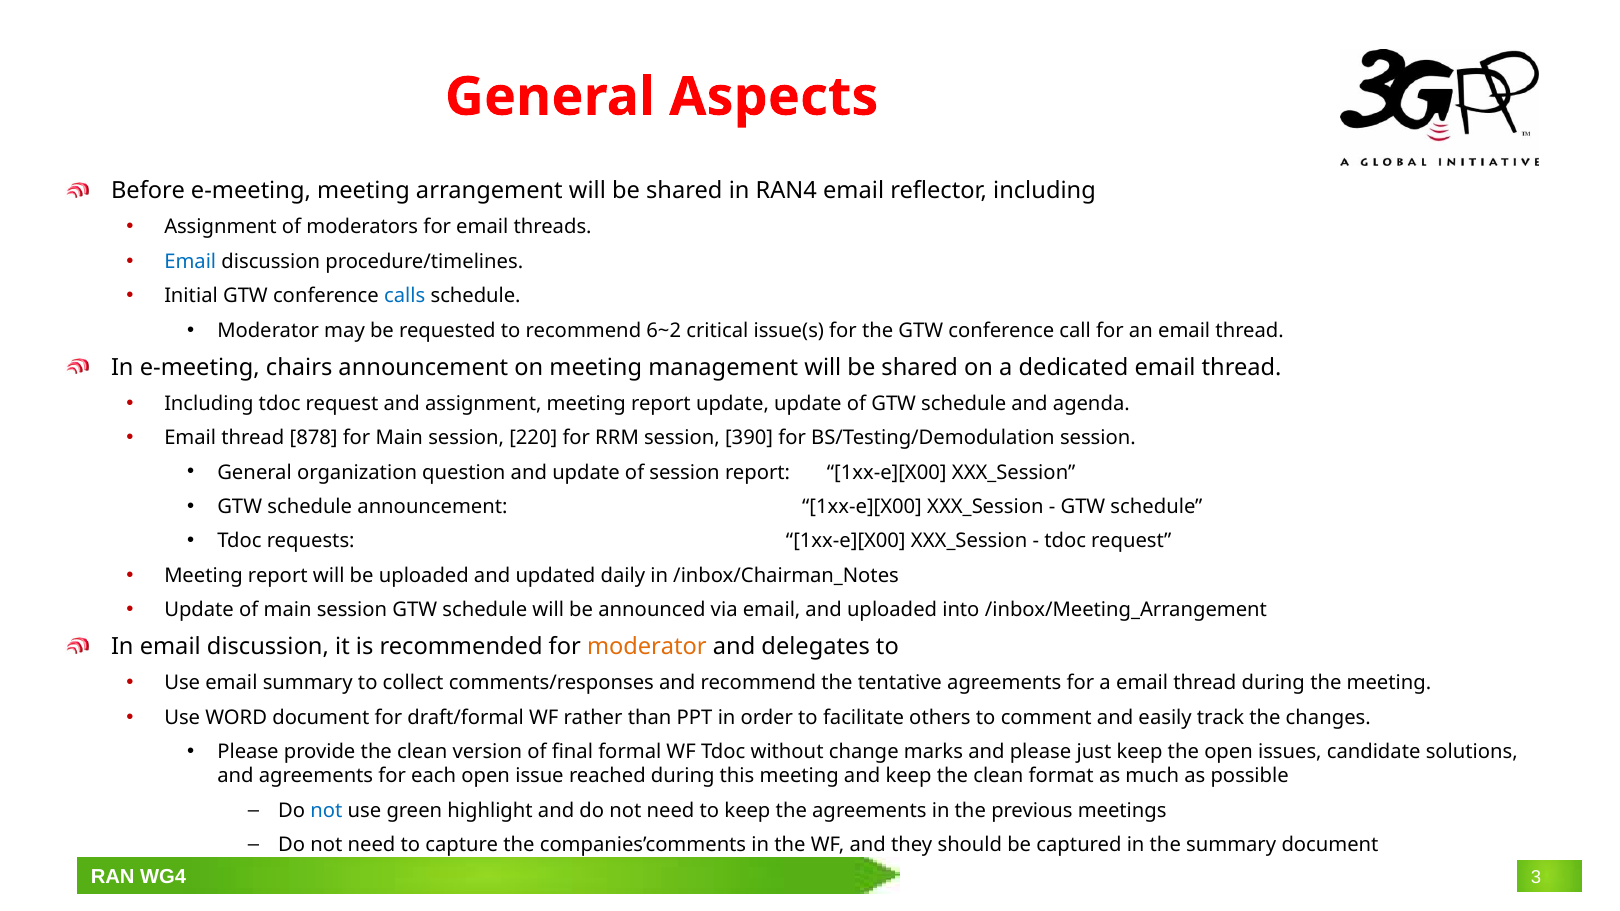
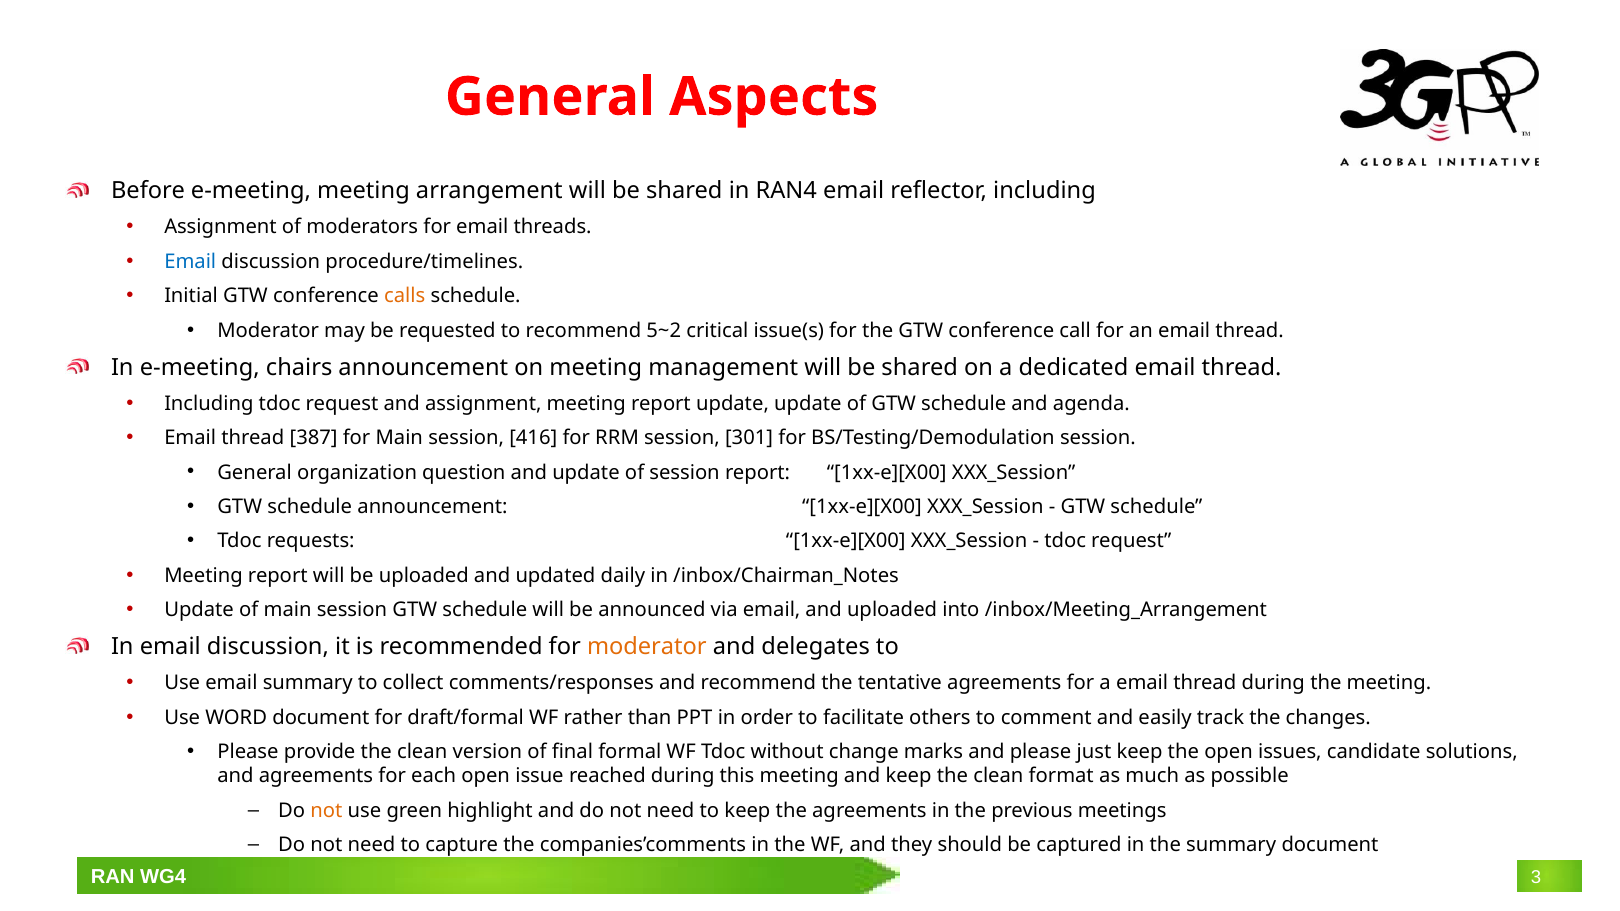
calls colour: blue -> orange (405, 296)
6~2: 6~2 -> 5~2 (664, 331)
878: 878 -> 387 (314, 438)
220: 220 -> 416 (533, 438)
390: 390 -> 301 (749, 438)
not colour: blue -> orange (326, 811)
